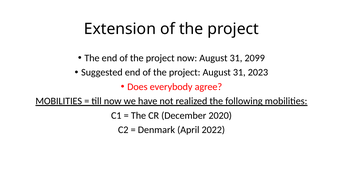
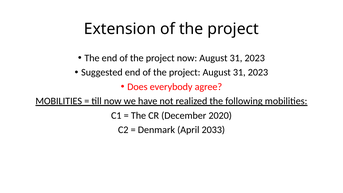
now August 31 2099: 2099 -> 2023 (255, 58)
2022: 2022 -> 2033 (213, 130)
